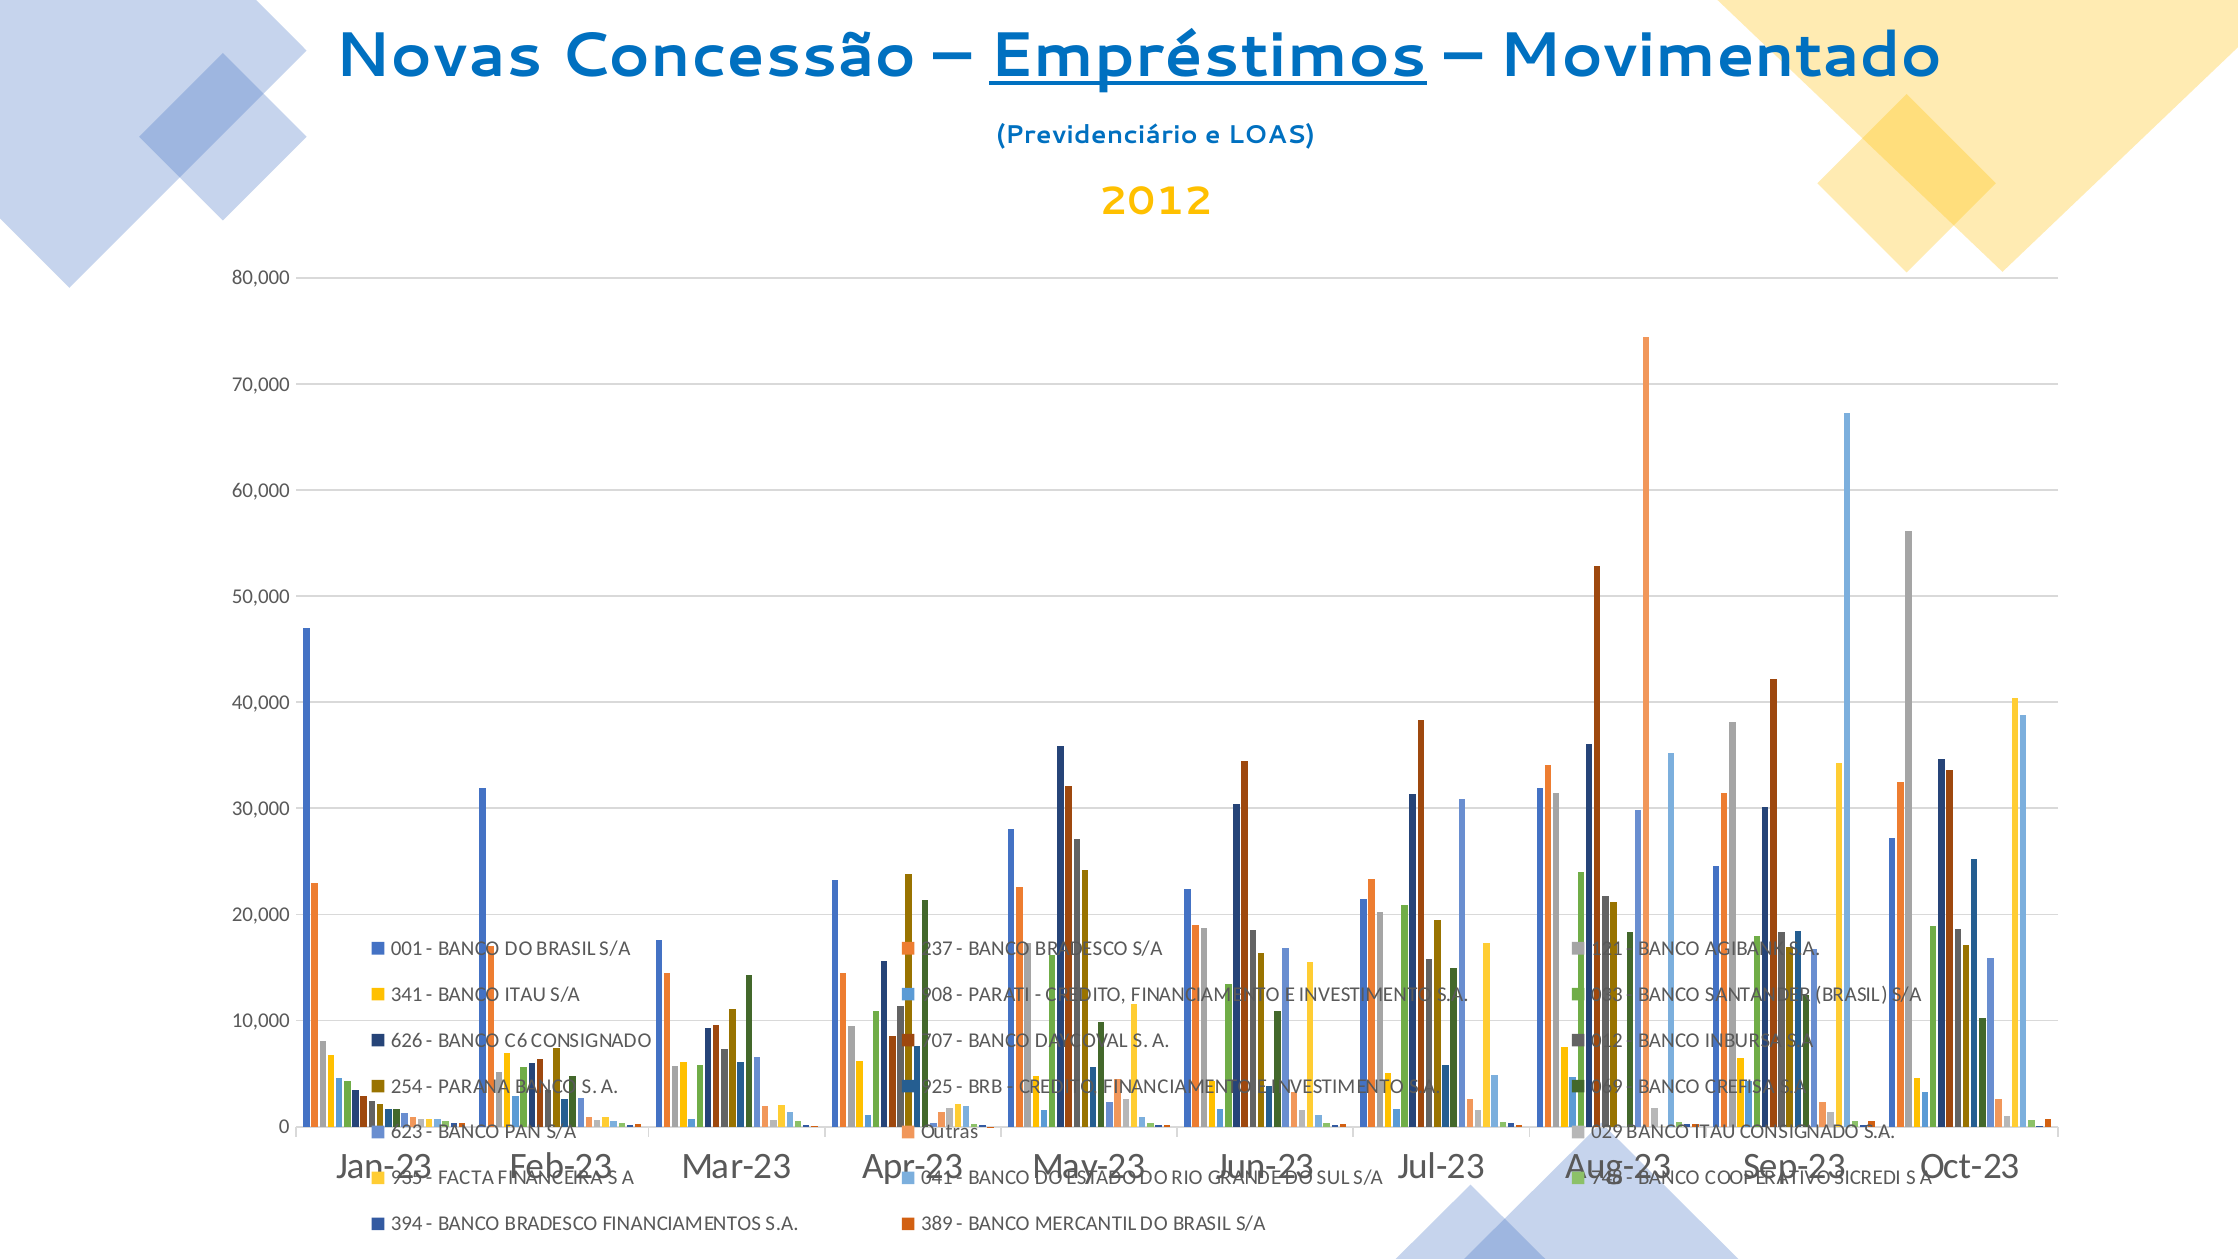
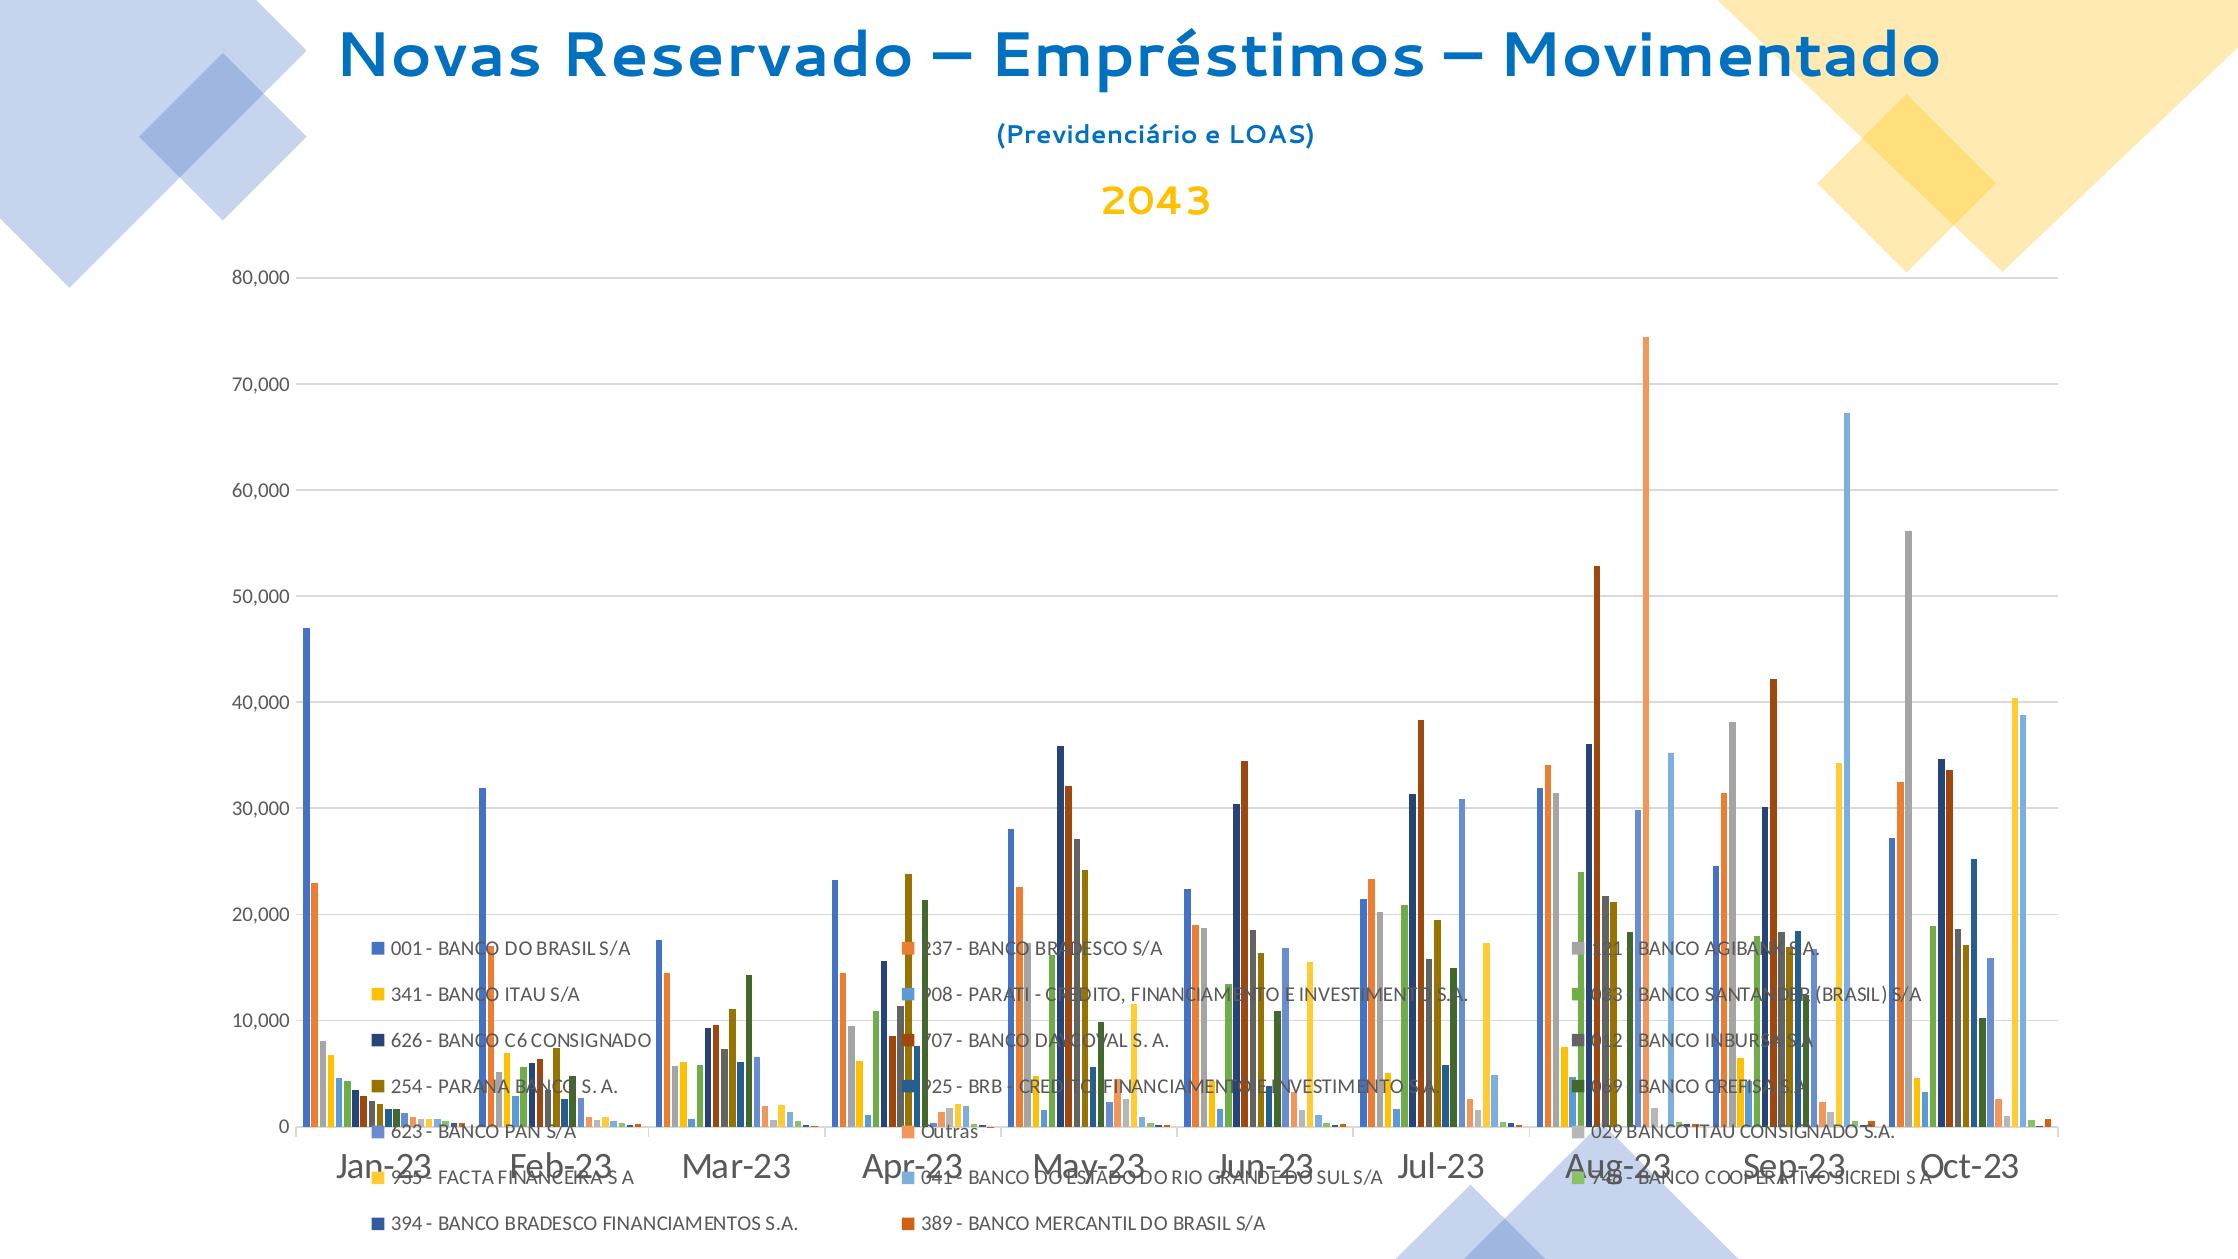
Concessão: Concessão -> Reservado (738, 56)
Empréstimos underline: present -> none (1208, 56)
2012: 2012 -> 2043 (1156, 201)
